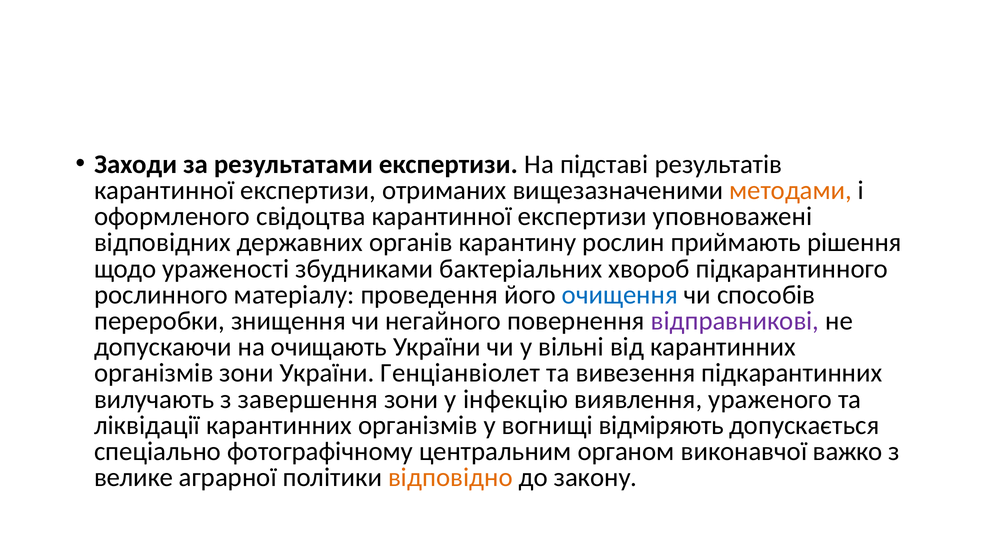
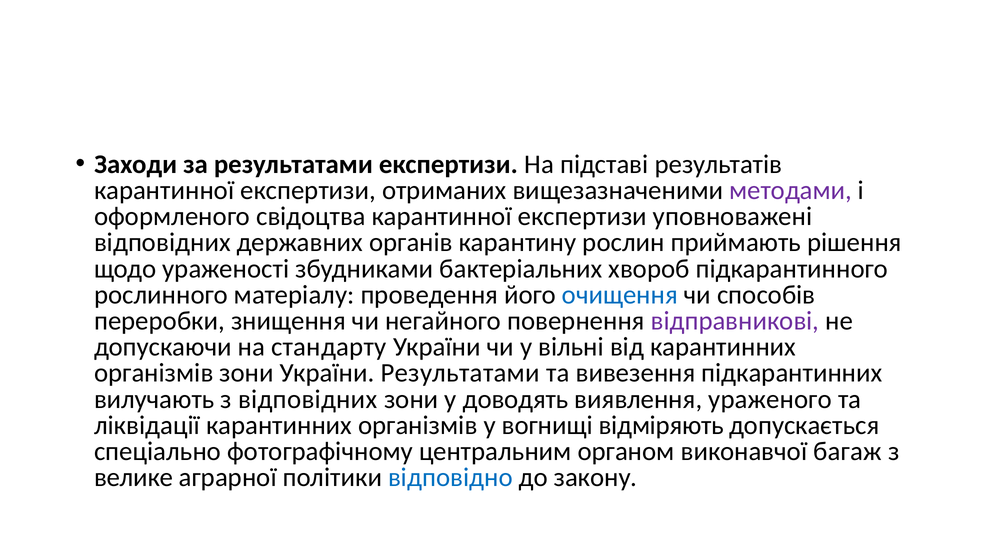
методами colour: orange -> purple (791, 190)
очищають: очищають -> стандарту (329, 347)
України Генціанвіолет: Генціанвіолет -> Результатами (460, 373)
з завершення: завершення -> відповідних (308, 399)
інфекцію: інфекцію -> доводять (516, 399)
важко: важко -> багаж (848, 451)
відповідно colour: orange -> blue (450, 477)
